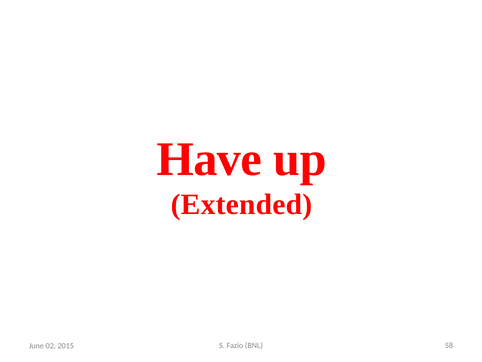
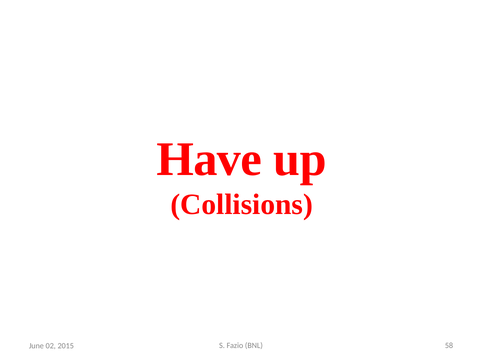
Extended: Extended -> Collisions (242, 204)
